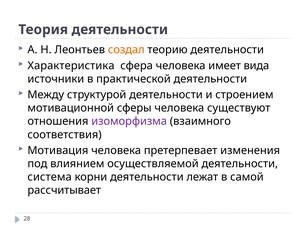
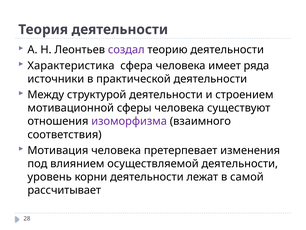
создал colour: orange -> purple (126, 50)
вида: вида -> ряда (256, 66)
система: система -> уровень (50, 177)
